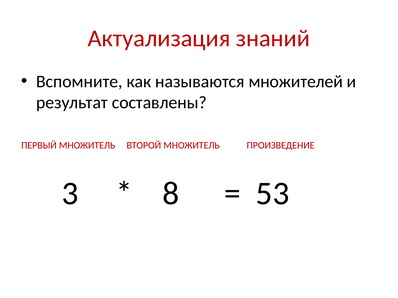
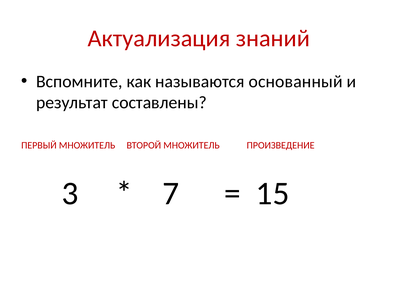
множителей: множителей -> основанный (296, 82)
8: 8 -> 7 (171, 194)
53: 53 -> 15 (273, 194)
